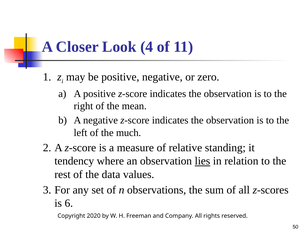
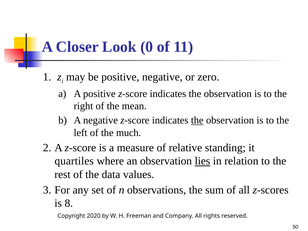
4: 4 -> 0 (147, 47)
the underline: none -> present (197, 120)
tendency: tendency -> quartiles (74, 161)
6: 6 -> 8 (69, 203)
